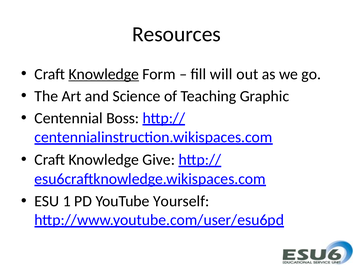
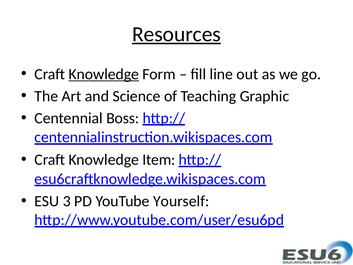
Resources underline: none -> present (176, 34)
will: will -> line (221, 74)
Give: Give -> Item (159, 159)
1: 1 -> 3 (67, 201)
